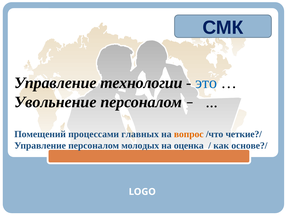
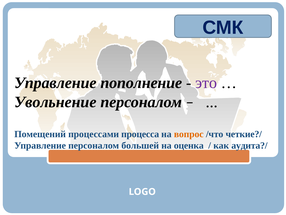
технологии: технологии -> пополнение (141, 83)
это colour: blue -> purple (206, 83)
главных: главных -> процесса (140, 134)
молодых: молодых -> большей (140, 145)
основе?/: основе?/ -> аудита?/ (249, 145)
